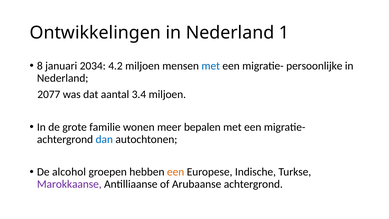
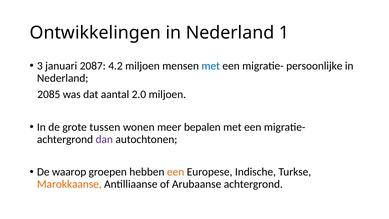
8: 8 -> 3 (40, 66)
2034: 2034 -> 2087 (93, 66)
2077: 2077 -> 2085 (49, 94)
3.4: 3.4 -> 2.0 (139, 94)
familie: familie -> tussen (105, 127)
dan colour: blue -> purple (104, 139)
alcohol: alcohol -> waarop (69, 172)
Marokkaanse colour: purple -> orange (69, 184)
